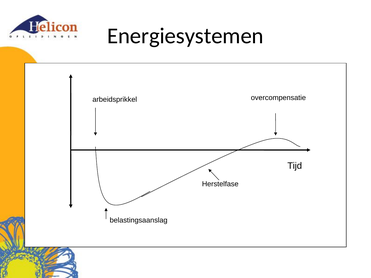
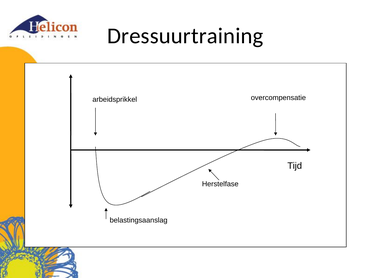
Energiesystemen: Energiesystemen -> Dressuurtraining (185, 36)
